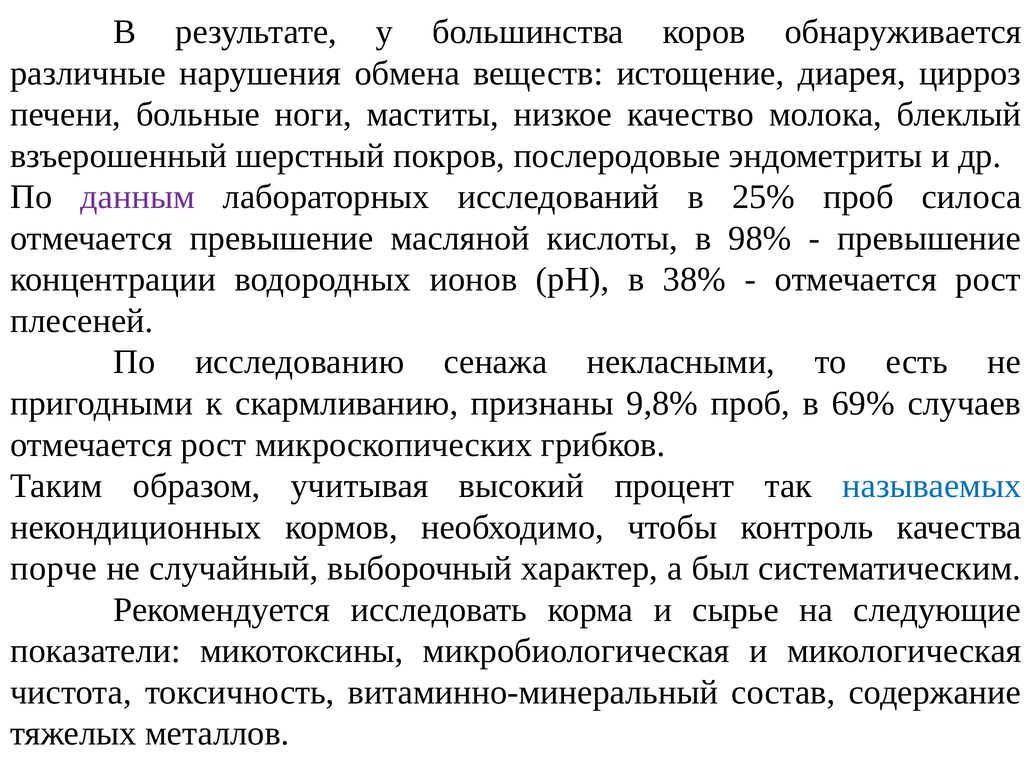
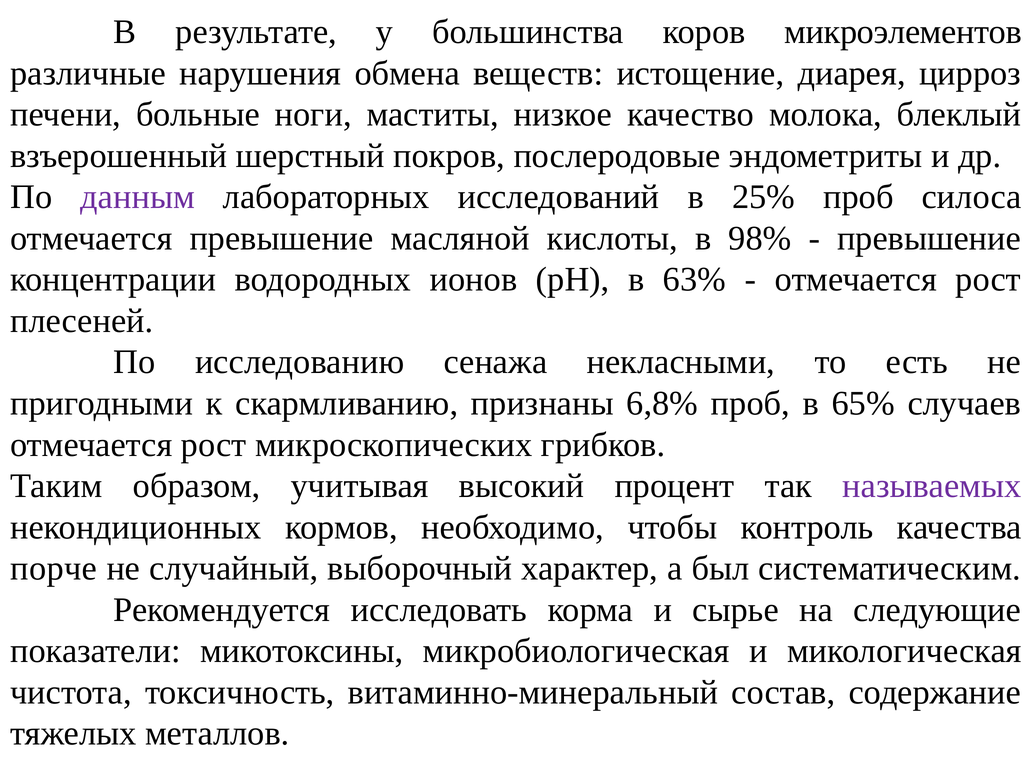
обнаруживается: обнаруживается -> микроэлементов (903, 32)
38%: 38% -> 63% (694, 280)
9,8%: 9,8% -> 6,8% (662, 403)
69%: 69% -> 65% (863, 403)
называемых colour: blue -> purple (932, 486)
